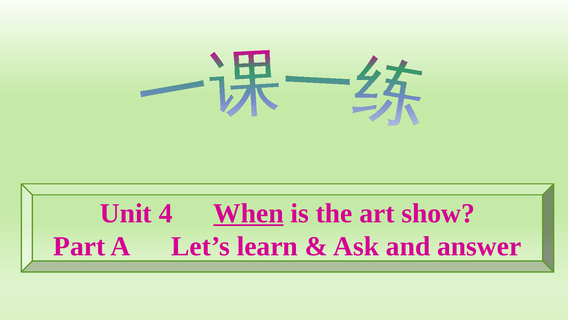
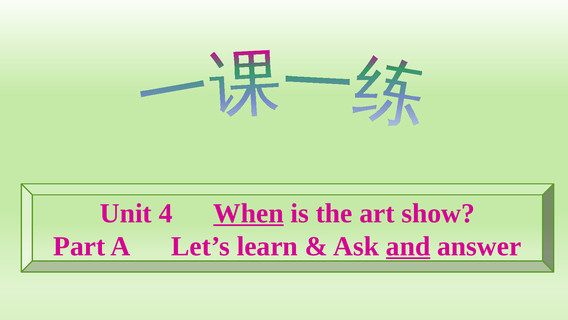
and underline: none -> present (408, 246)
